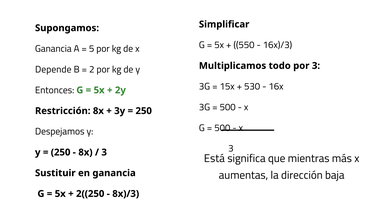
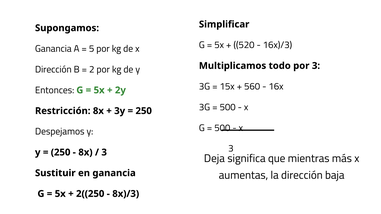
550: 550 -> 520 (244, 45)
Depende: Depende -> Dirección (53, 70)
530: 530 -> 560 (252, 87)
Está: Está -> Deja (214, 159)
